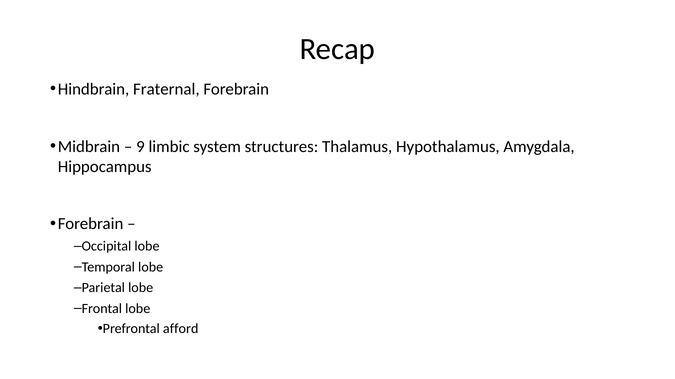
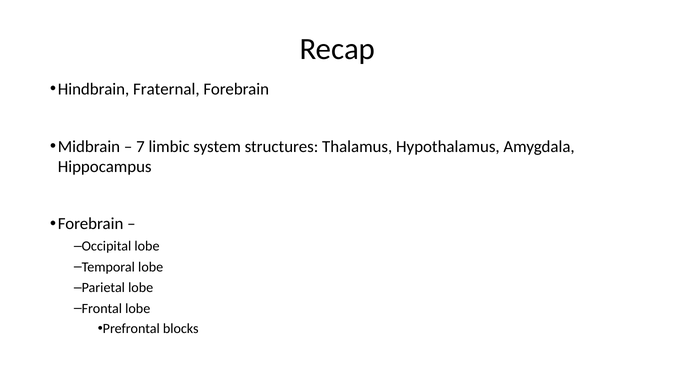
9: 9 -> 7 (140, 147)
afford: afford -> blocks (181, 329)
